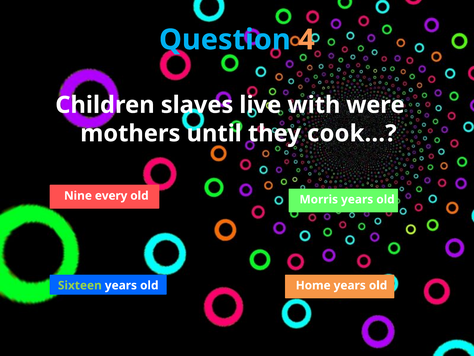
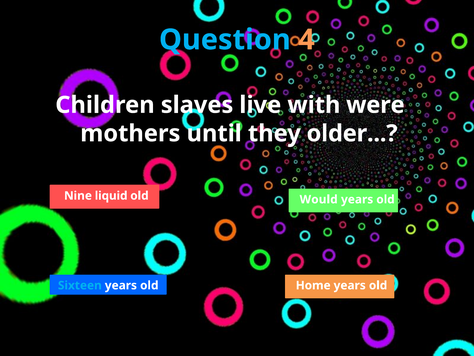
cook: cook -> older (352, 133)
every: every -> liquid (111, 195)
Morris: Morris -> Would (319, 199)
Sixteen colour: light green -> light blue (80, 285)
